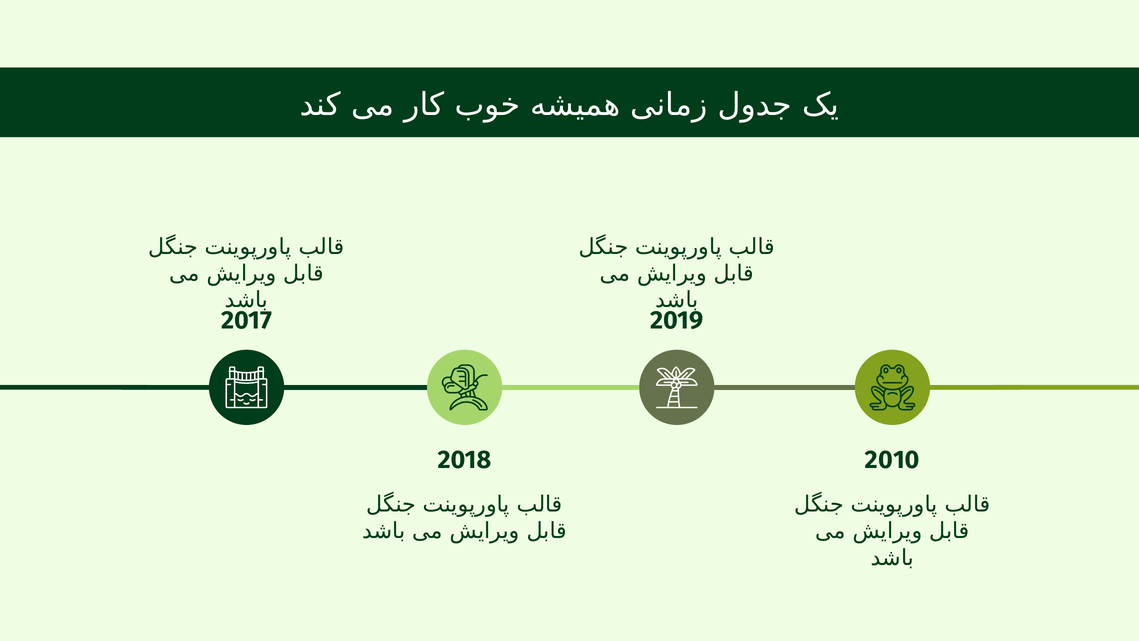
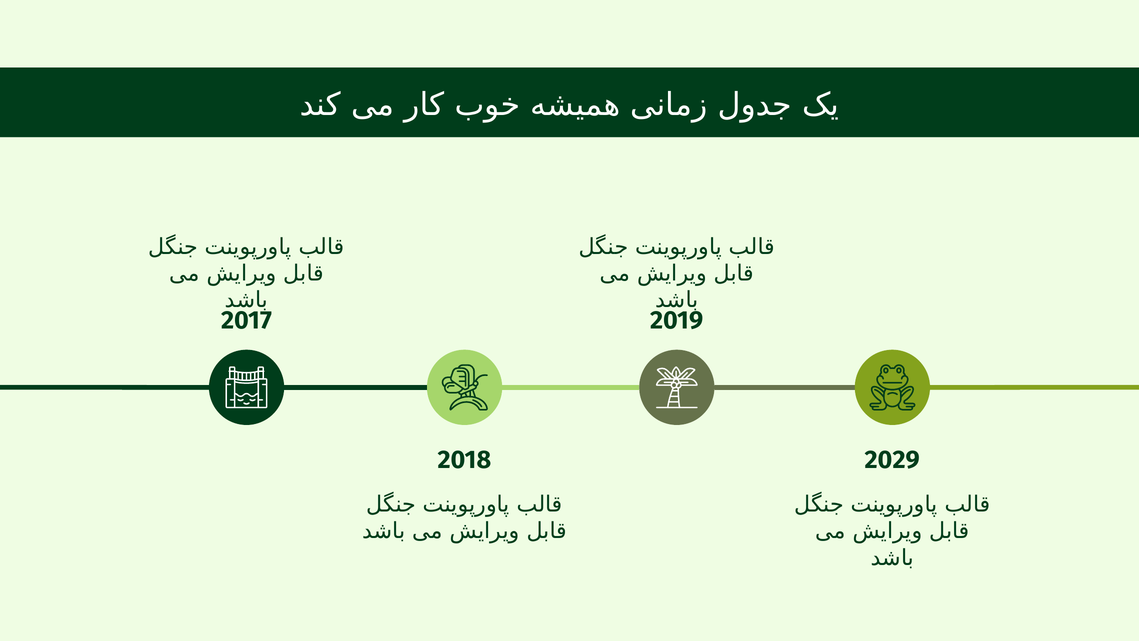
2010: 2010 -> 2029 (892, 460)
